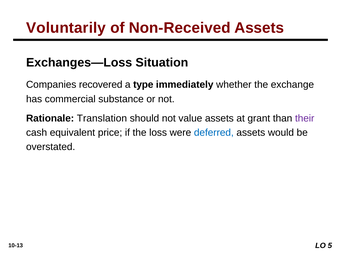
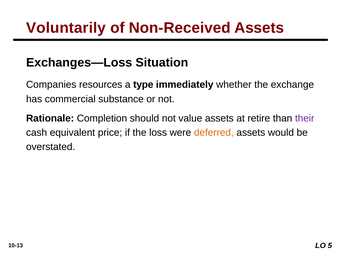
recovered: recovered -> resources (101, 85)
Translation: Translation -> Completion (102, 118)
grant: grant -> retire (259, 118)
deferred colour: blue -> orange (214, 132)
